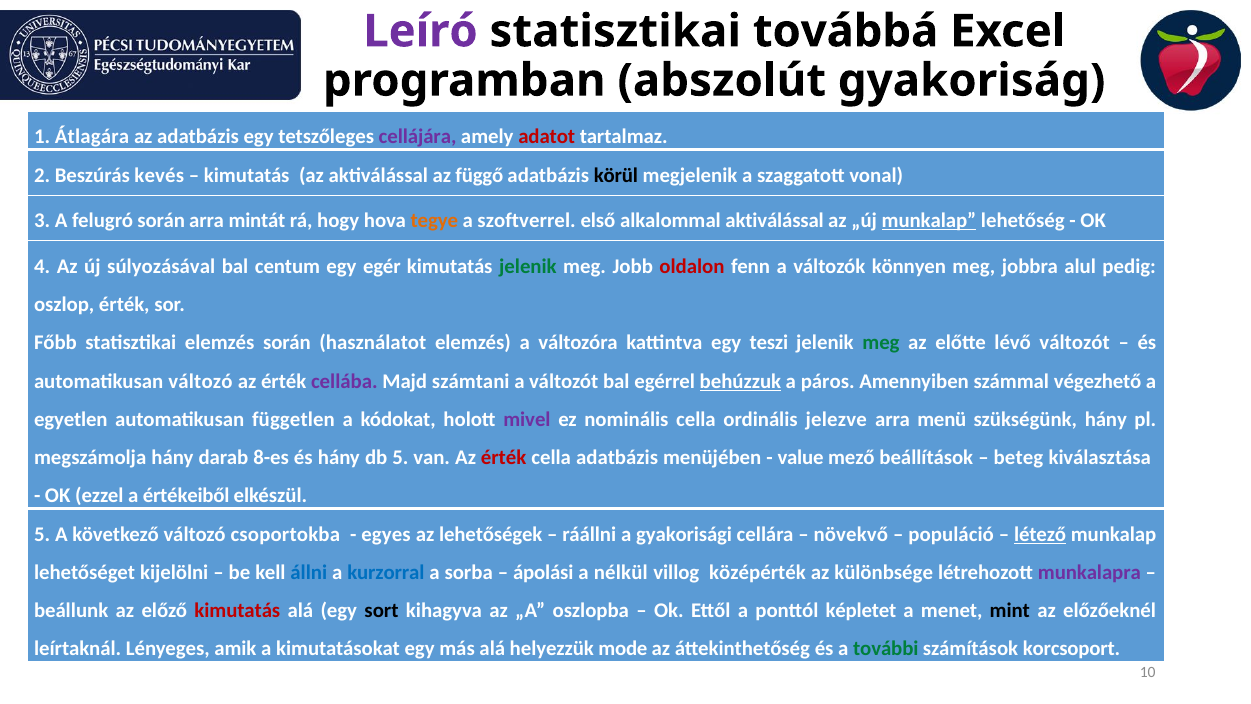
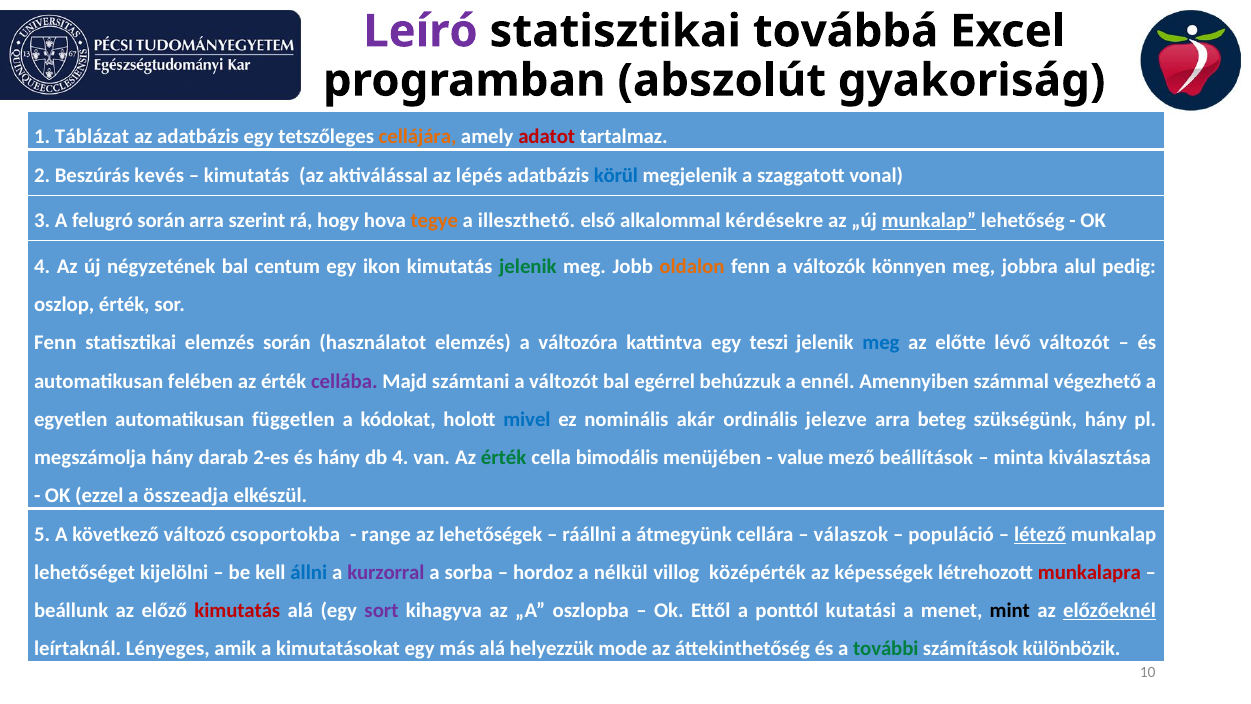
Átlagára: Átlagára -> Táblázat (92, 137)
cellájára colour: purple -> orange (418, 137)
függő: függő -> lépés (479, 175)
körül colour: black -> blue (616, 175)
mintát: mintát -> szerint (257, 221)
szoftverrel: szoftverrel -> illeszthető (527, 221)
alkalommal aktiválással: aktiválással -> kérdésekre (774, 221)
súlyozásával: súlyozásával -> négyzetének (161, 266)
egér: egér -> ikon (382, 266)
oldalon colour: red -> orange (692, 266)
Főbb: Főbb -> Fenn (55, 343)
meg colour: green -> blue (881, 343)
automatikusan változó: változó -> felében (201, 381)
behúzzuk underline: present -> none (740, 381)
páros: páros -> ennél (828, 381)
mivel colour: purple -> blue (527, 419)
nominális cella: cella -> akár (696, 419)
menü: menü -> beteg (942, 419)
8-es: 8-es -> 2-es (271, 457)
db 5: 5 -> 4 (400, 457)
érték colour: red -> green (504, 457)
cella adatbázis: adatbázis -> bimodális (617, 457)
beteg: beteg -> minta (1019, 457)
értékeiből: értékeiből -> összeadja (186, 496)
egyes: egyes -> range (386, 534)
gyakorisági: gyakorisági -> átmegyünk (684, 534)
növekvő: növekvő -> válaszok (851, 534)
kurzorral colour: blue -> purple (386, 572)
ápolási: ápolási -> hordoz (543, 572)
különbsége: különbsége -> képességek (884, 572)
munkalapra colour: purple -> red (1089, 572)
sort colour: black -> purple (382, 610)
képletet: képletet -> kutatási (861, 610)
előzőeknél underline: none -> present (1110, 610)
korcsoport: korcsoport -> különbözik (1072, 649)
